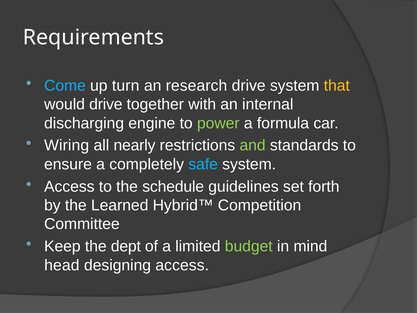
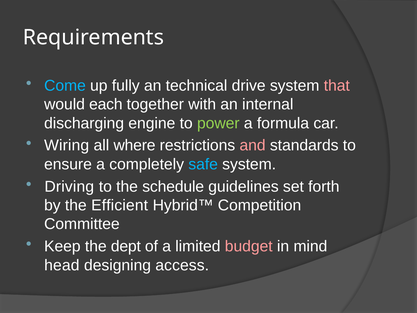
turn: turn -> fully (126, 86)
research: research -> technical (197, 86)
that colour: yellow -> pink (337, 86)
would drive: drive -> each (106, 104)
nearly: nearly -> where (135, 145)
and colour: light green -> pink (253, 145)
Access: Access -> Driving (69, 186)
Learned: Learned -> Efficient (120, 205)
budget colour: light green -> pink (249, 246)
